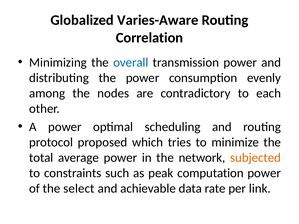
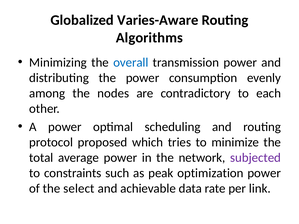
Correlation: Correlation -> Algorithms (149, 38)
subjected colour: orange -> purple (256, 158)
computation: computation -> optimization (210, 173)
